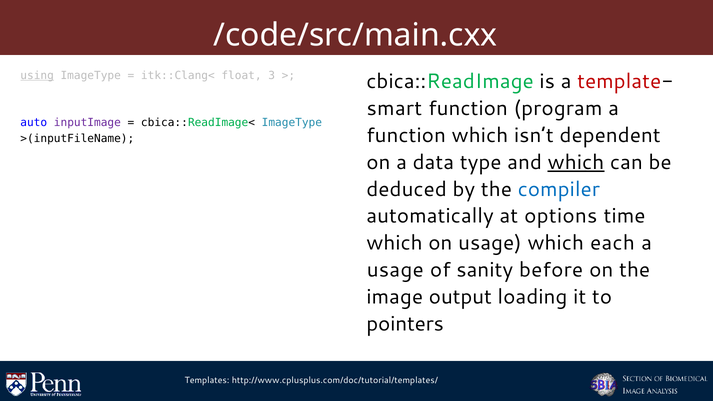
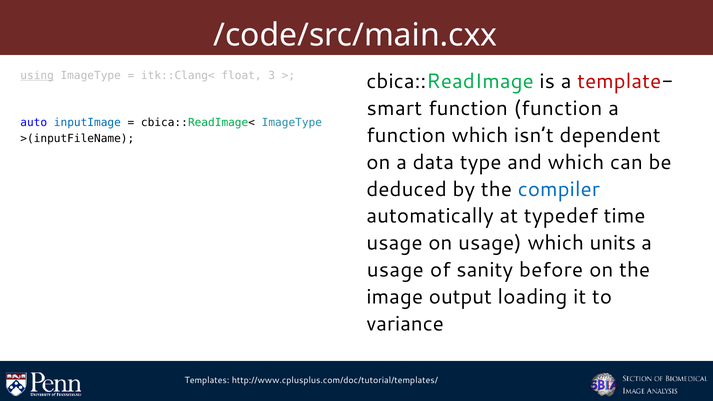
function program: program -> function (558, 108)
inputImage colour: purple -> blue (87, 123)
which underline: present -> none (576, 162)
options: options -> typedef (561, 216)
which: which -> usage (394, 243)
each: each -> units (613, 243)
pointers: pointers -> variance (405, 324)
